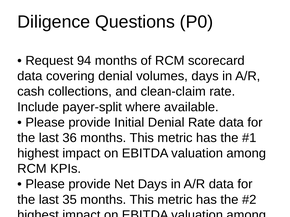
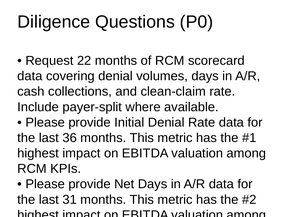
94: 94 -> 22 (84, 61)
35: 35 -> 31 (70, 200)
